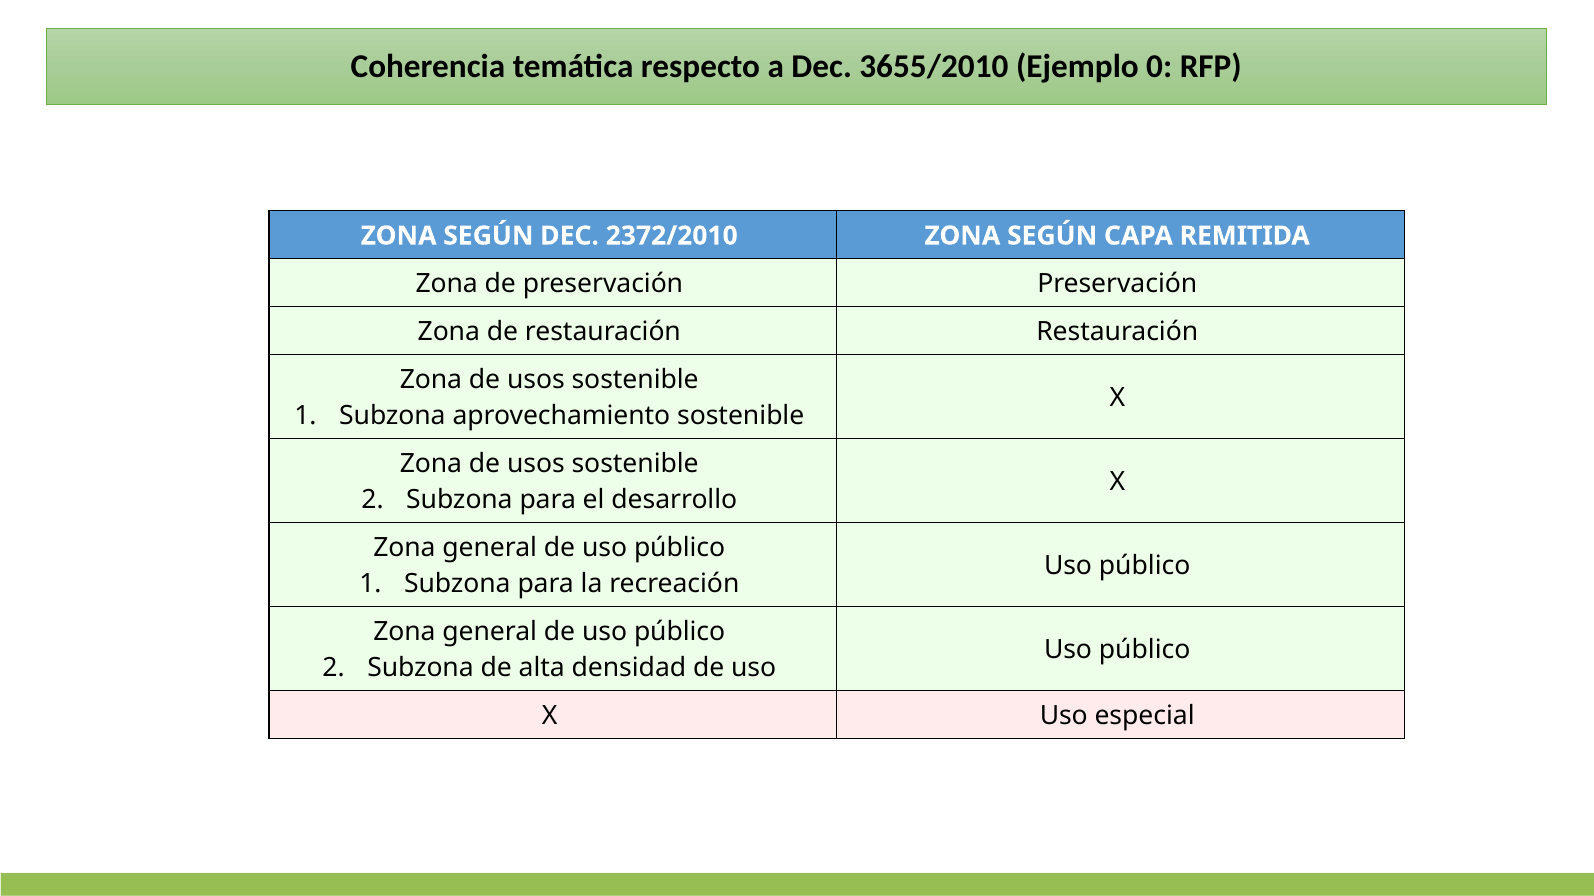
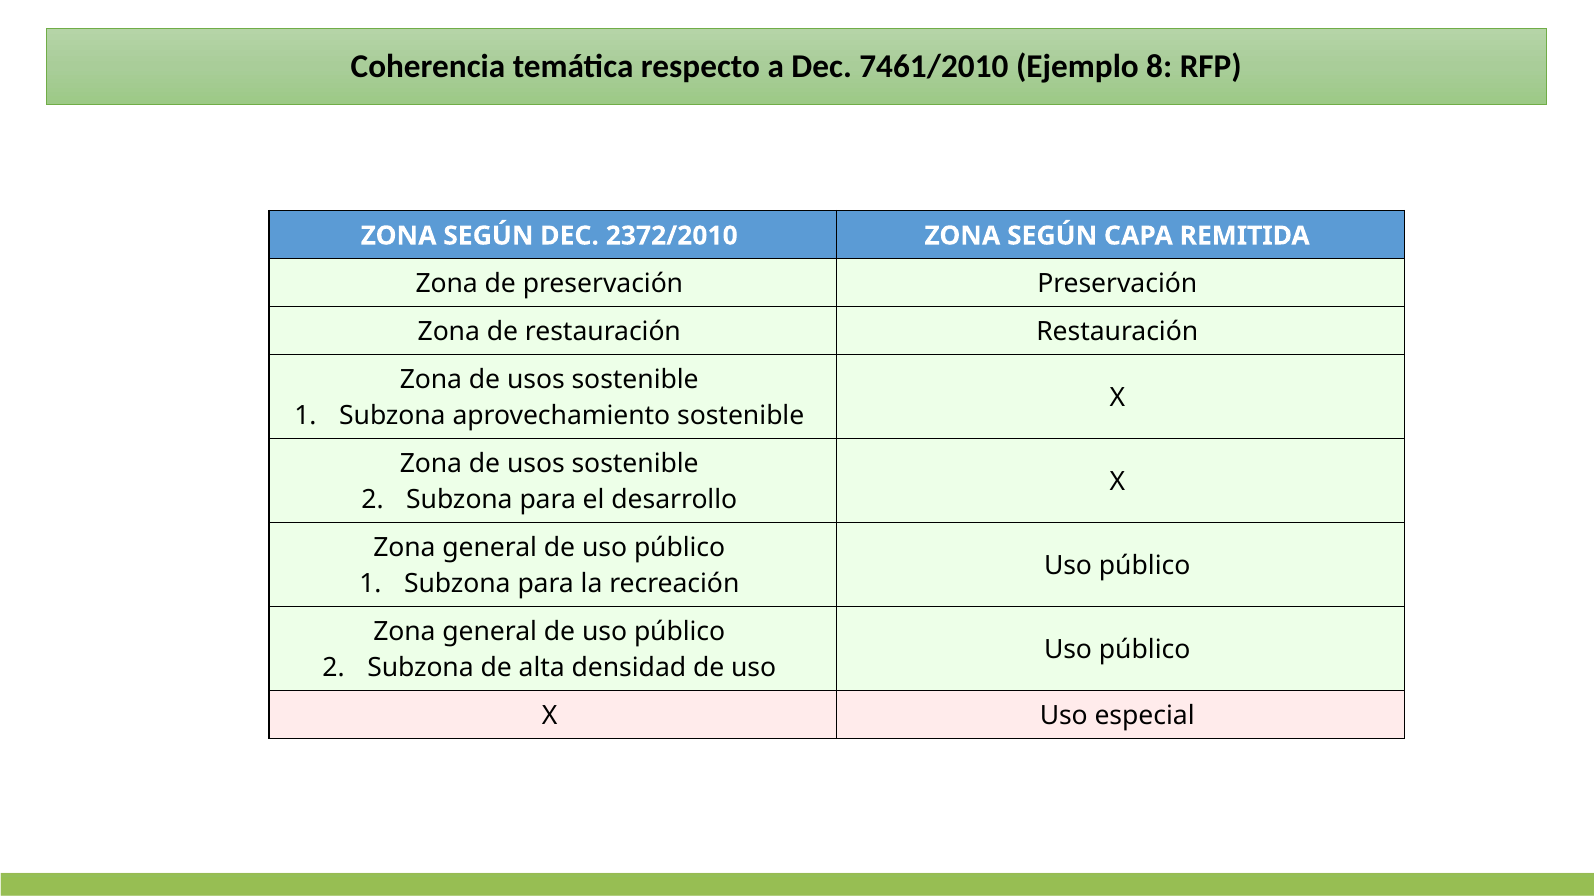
3655/2010: 3655/2010 -> 7461/2010 (934, 66)
0: 0 -> 8 (1159, 66)
